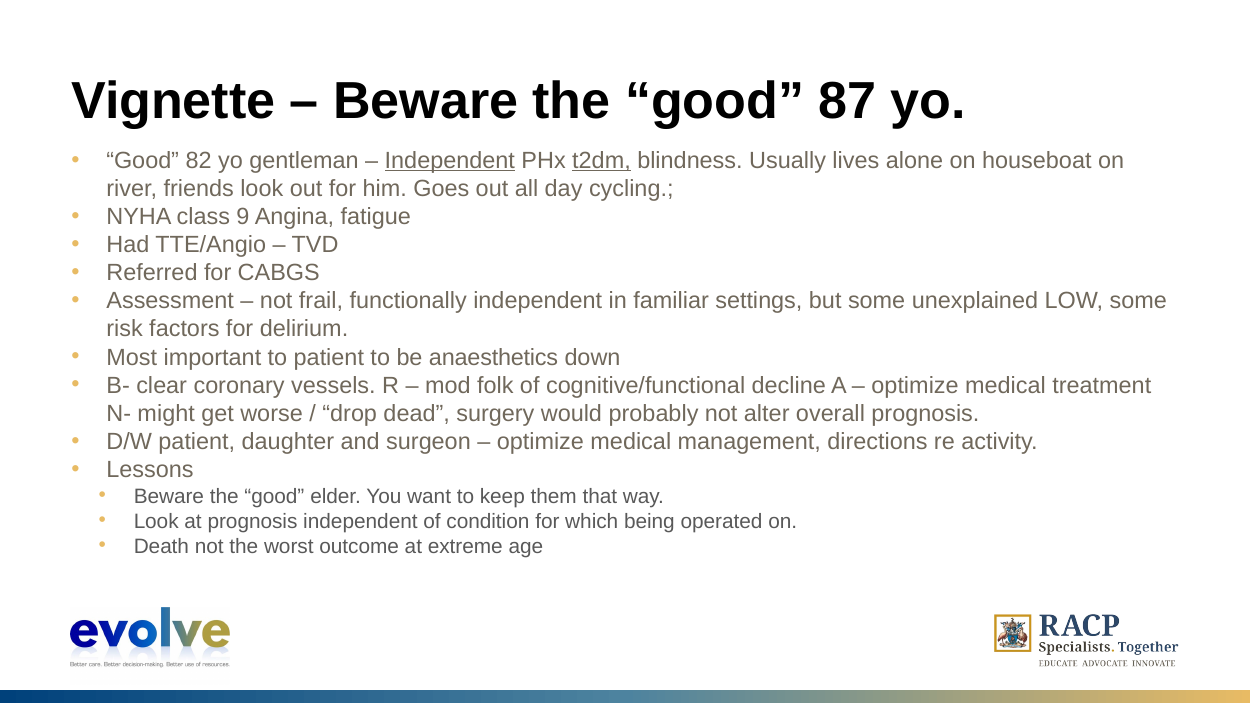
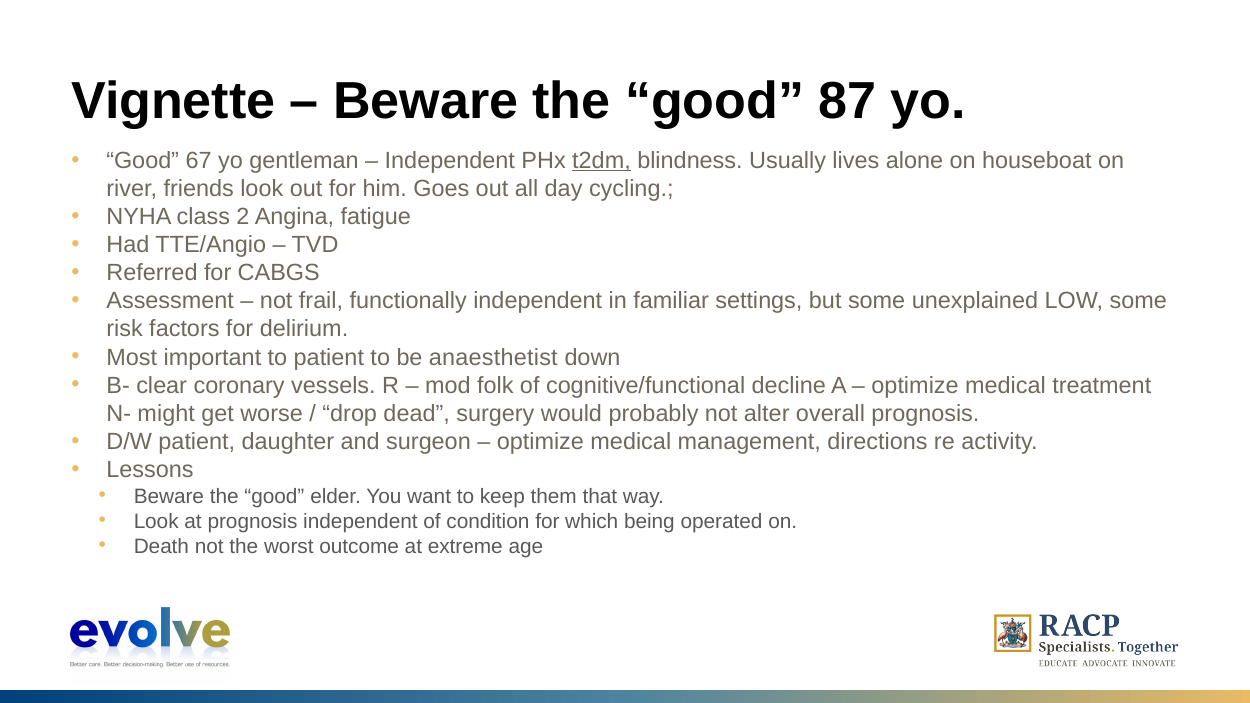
82: 82 -> 67 (199, 161)
Independent underline: present -> none (450, 161)
9: 9 -> 2 (243, 217)
anaesthetics: anaesthetics -> anaesthetist (493, 357)
